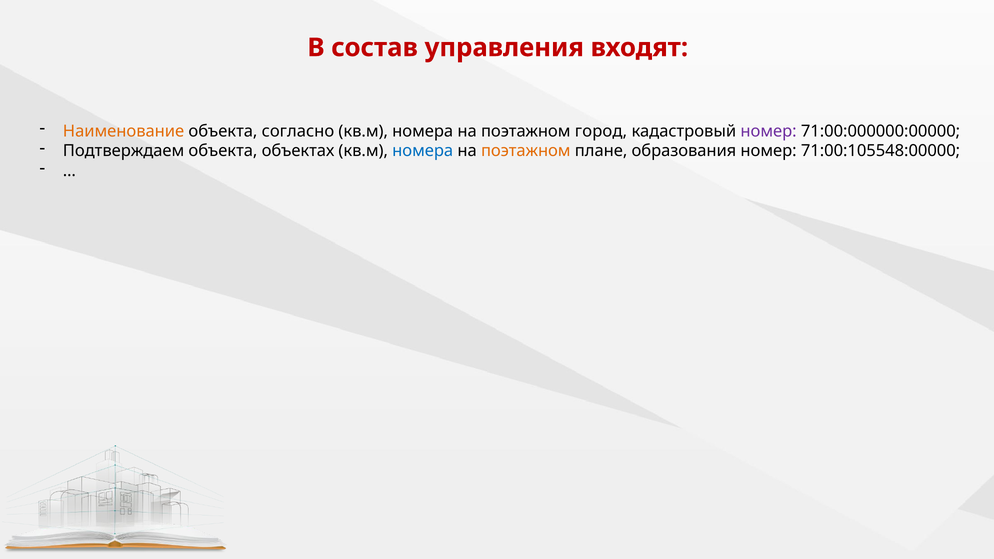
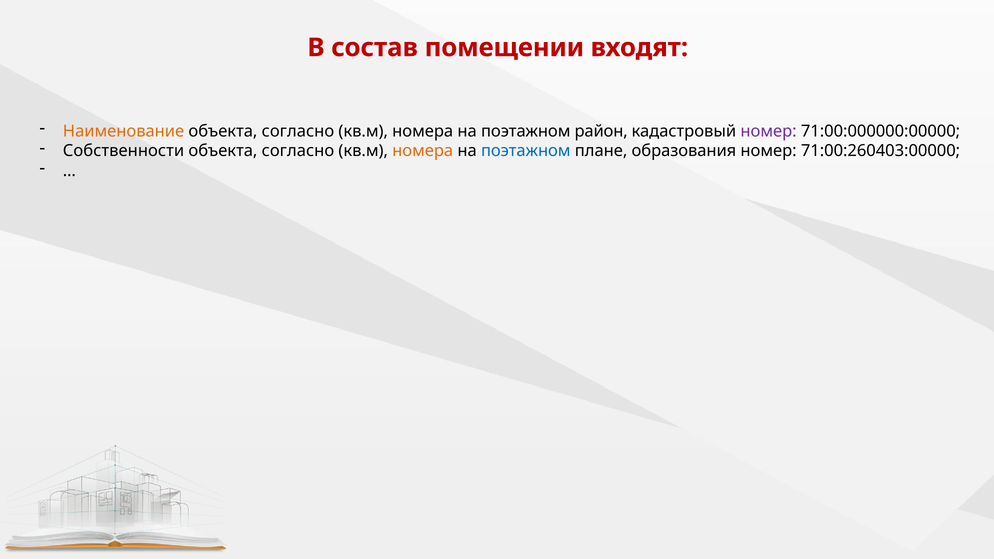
управления: управления -> помещении (504, 48)
город: город -> район (601, 131)
Подтверждаем: Подтверждаем -> Собственности (124, 151)
объектах: объектах -> согласно (298, 151)
номера colour: blue -> orange (423, 151)
поэтажном colour: orange -> blue (526, 151)
71:00:105548:00000: 71:00:105548:00000 -> 71:00:260403:00000 (881, 151)
